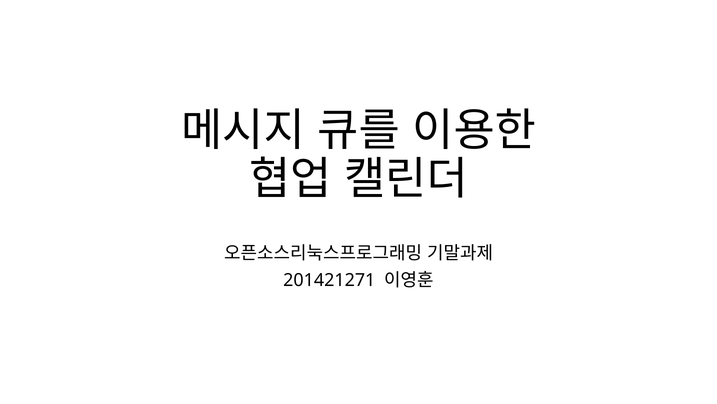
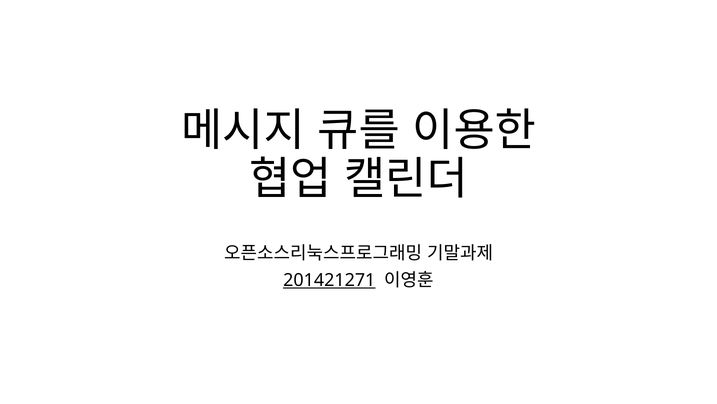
201421271 underline: none -> present (329, 280)
